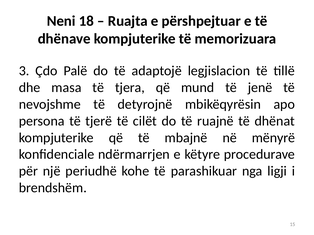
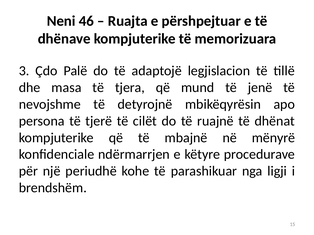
18: 18 -> 46 (86, 21)
